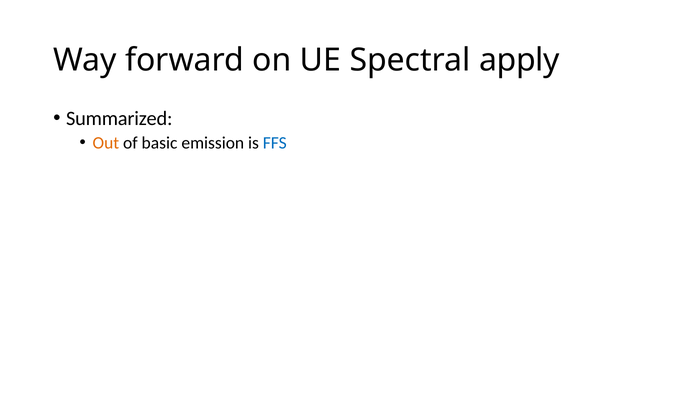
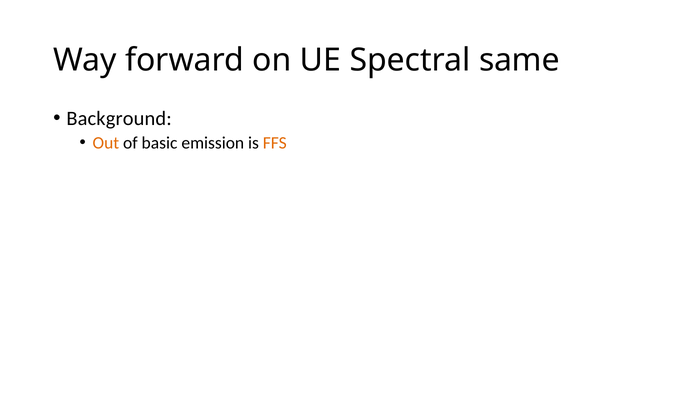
apply: apply -> same (519, 60)
Summarized: Summarized -> Background (119, 118)
FFS colour: blue -> orange (275, 143)
